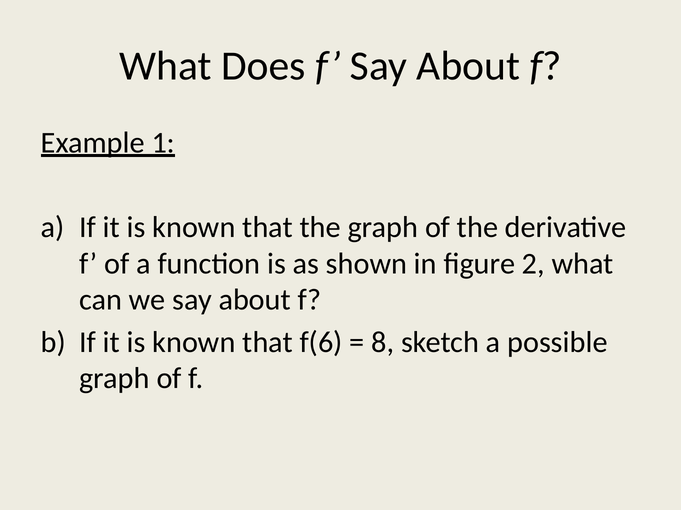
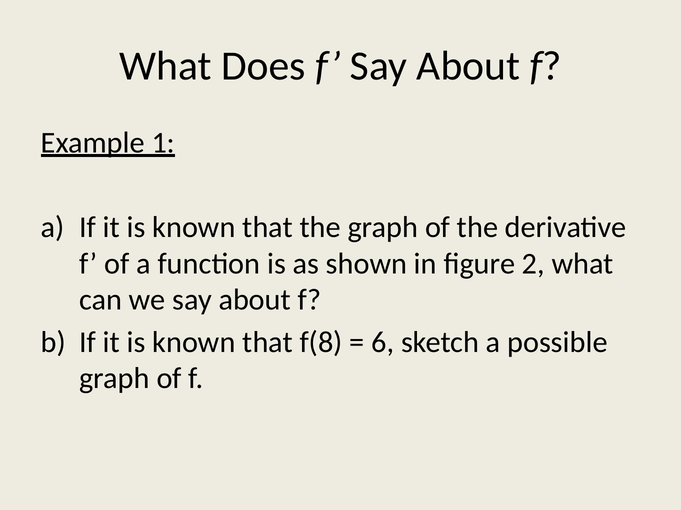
f(6: f(6 -> f(8 (321, 343)
8: 8 -> 6 (383, 343)
